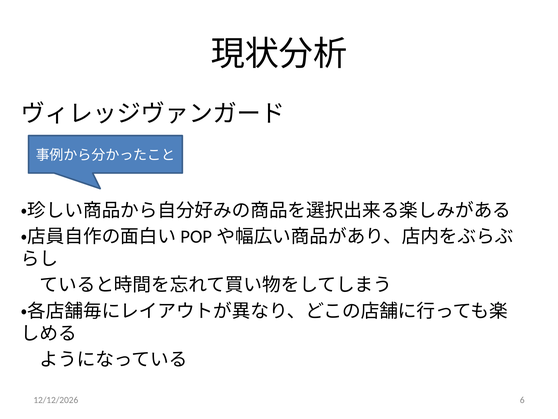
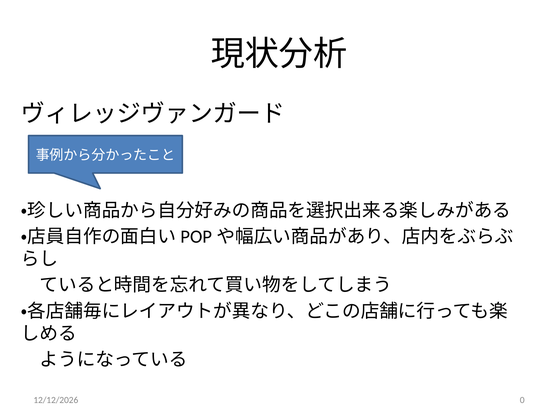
6: 6 -> 0 (522, 400)
